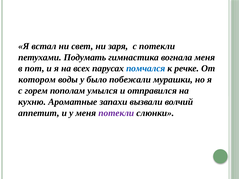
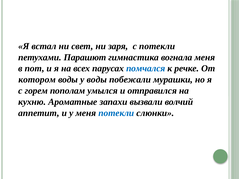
Подумать: Подумать -> Парашют (85, 57)
у было: было -> воды (97, 80)
потекли colour: purple -> blue (116, 113)
